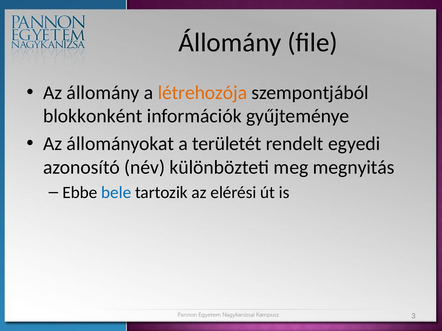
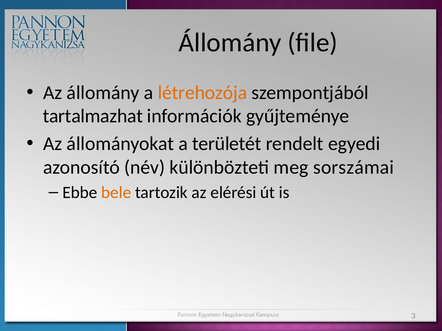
blokkonként: blokkonként -> tartalmazhat (93, 116)
megnyitás: megnyitás -> sorszámai (354, 167)
bele colour: blue -> orange (116, 193)
